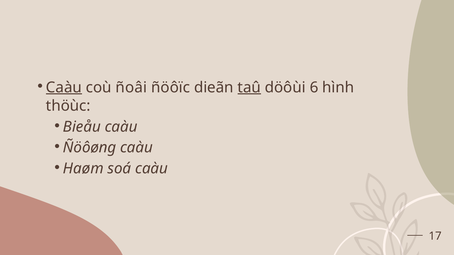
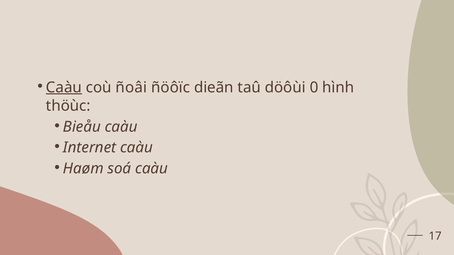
taû underline: present -> none (249, 87)
6: 6 -> 0 (314, 87)
Ñöôøng: Ñöôøng -> Internet (90, 148)
